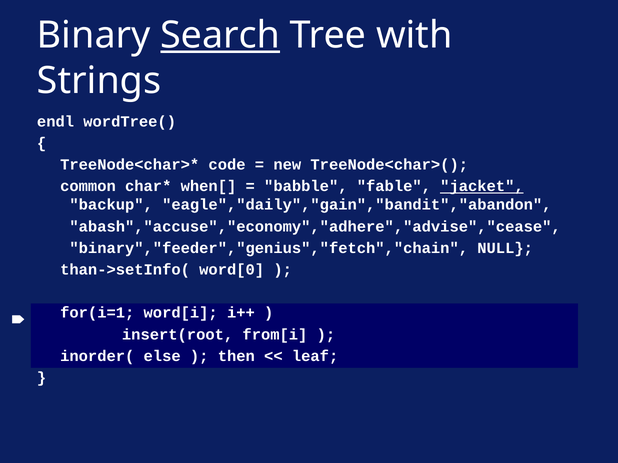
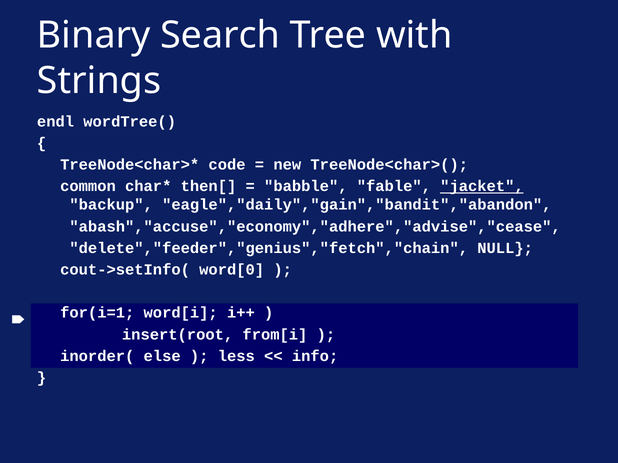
Search underline: present -> none (220, 36)
when[: when[ -> then[ (208, 186)
binary","feeder","genius","fetch","chain: binary","feeder","genius","fetch","chain -> delete","feeder","genius","fetch","chain (269, 248)
than->setInfo(: than->setInfo( -> cout->setInfo( (125, 270)
then: then -> less (236, 356)
leaf: leaf -> info (315, 356)
